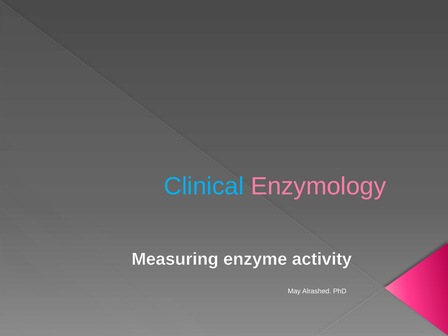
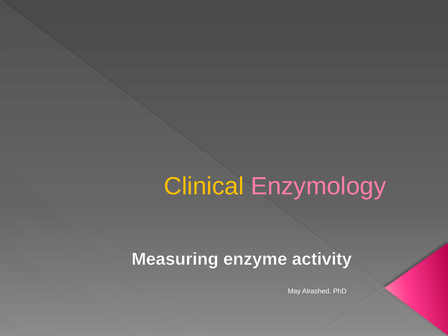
Clinical colour: light blue -> yellow (204, 186)
